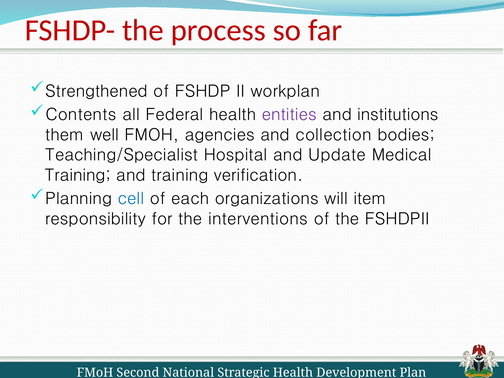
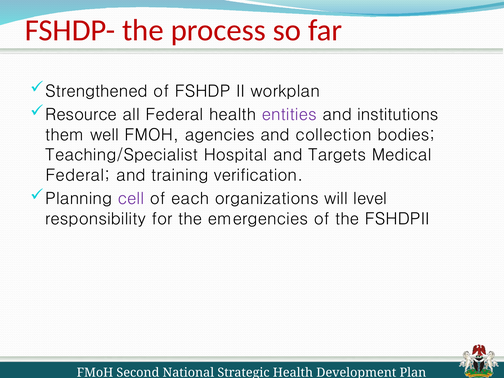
Contents: Contents -> Resource (81, 115)
Update: Update -> Targets (337, 155)
Training: Training -> Federal (78, 175)
cell colour: blue -> purple (131, 199)
item: item -> level (370, 199)
interventions: interventions -> emergencies (258, 219)
